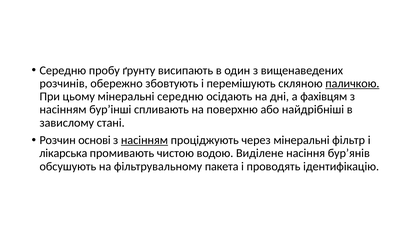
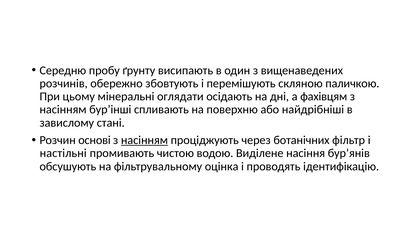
паличкою underline: present -> none (352, 83)
мінеральні середню: середню -> оглядати (180, 97)
через мінеральні: мінеральні -> ботанічних (301, 140)
лікарська: лікарська -> настільні (63, 153)
пакета: пакета -> оцінка (222, 166)
